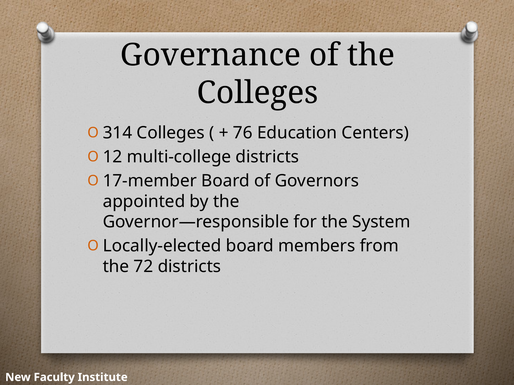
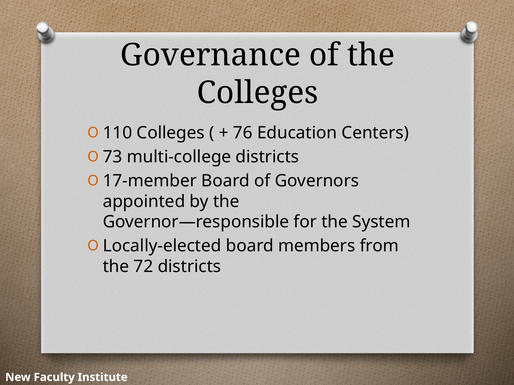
314: 314 -> 110 (117, 133)
12: 12 -> 73 (113, 157)
